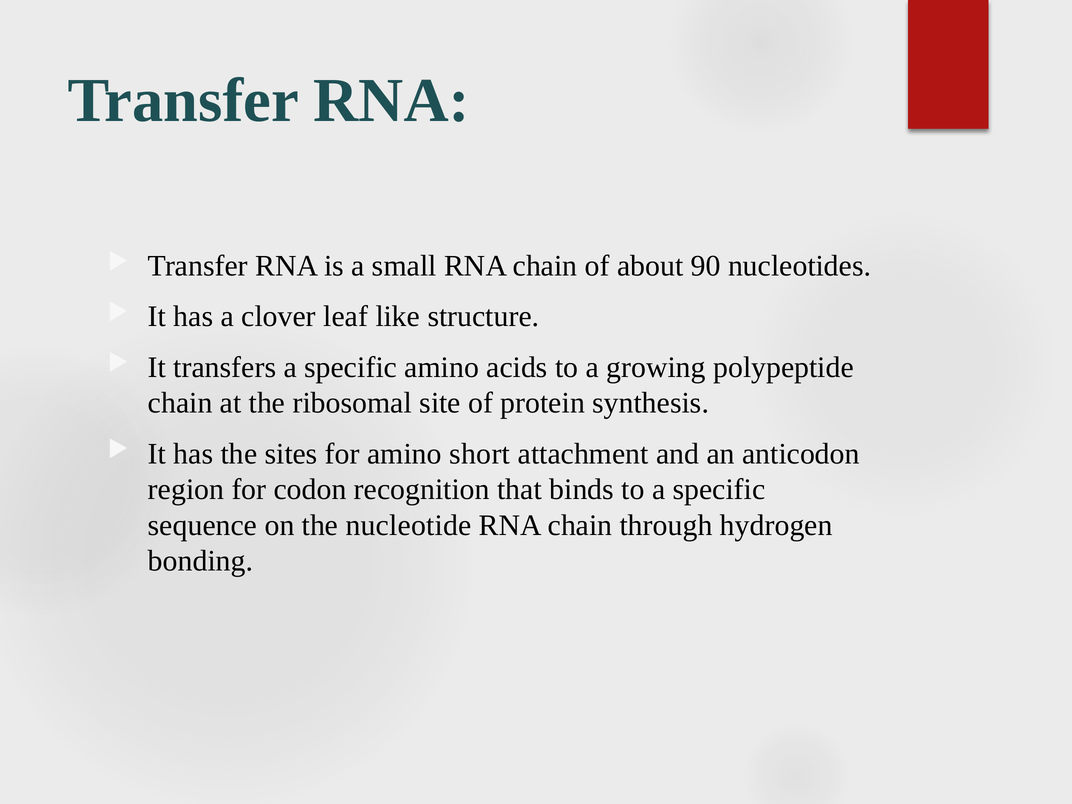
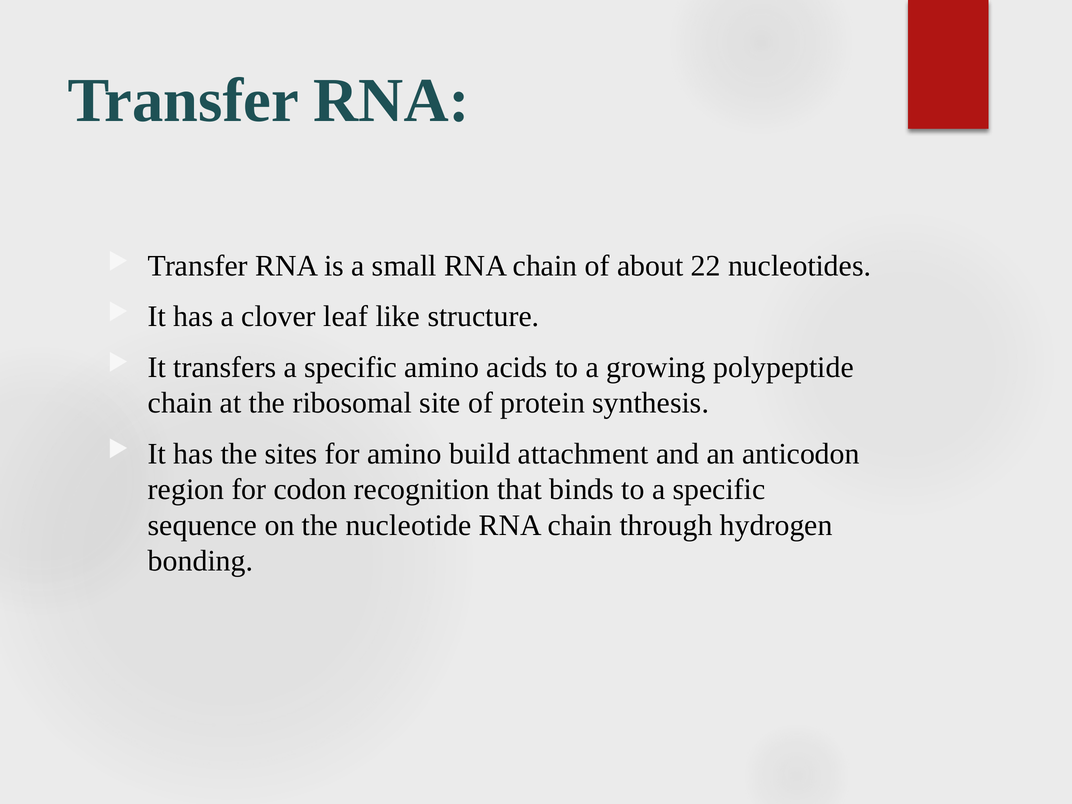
90: 90 -> 22 (706, 266)
short: short -> build (480, 454)
